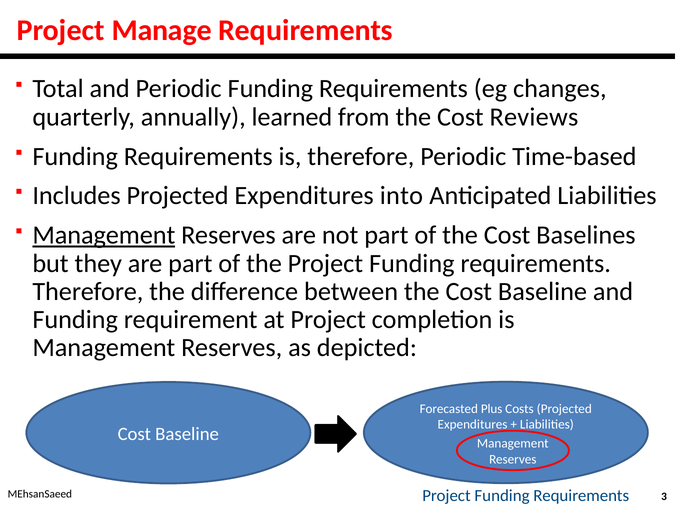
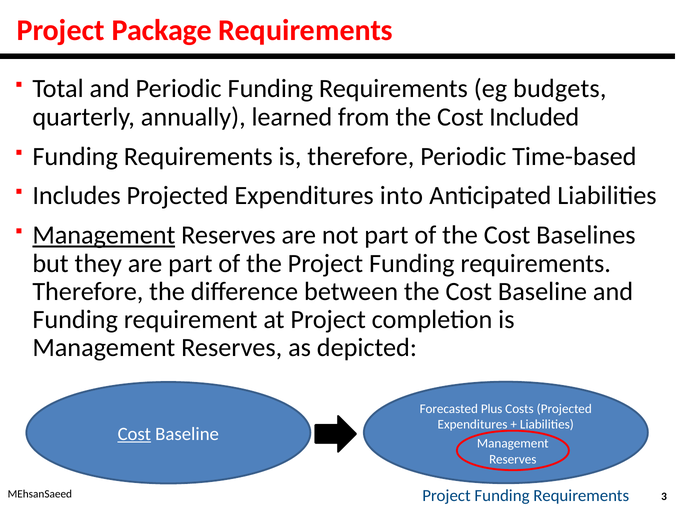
Manage: Manage -> Package (162, 30)
changes: changes -> budgets (560, 89)
Reviews: Reviews -> Included (534, 117)
Cost underline: none -> present (134, 434)
